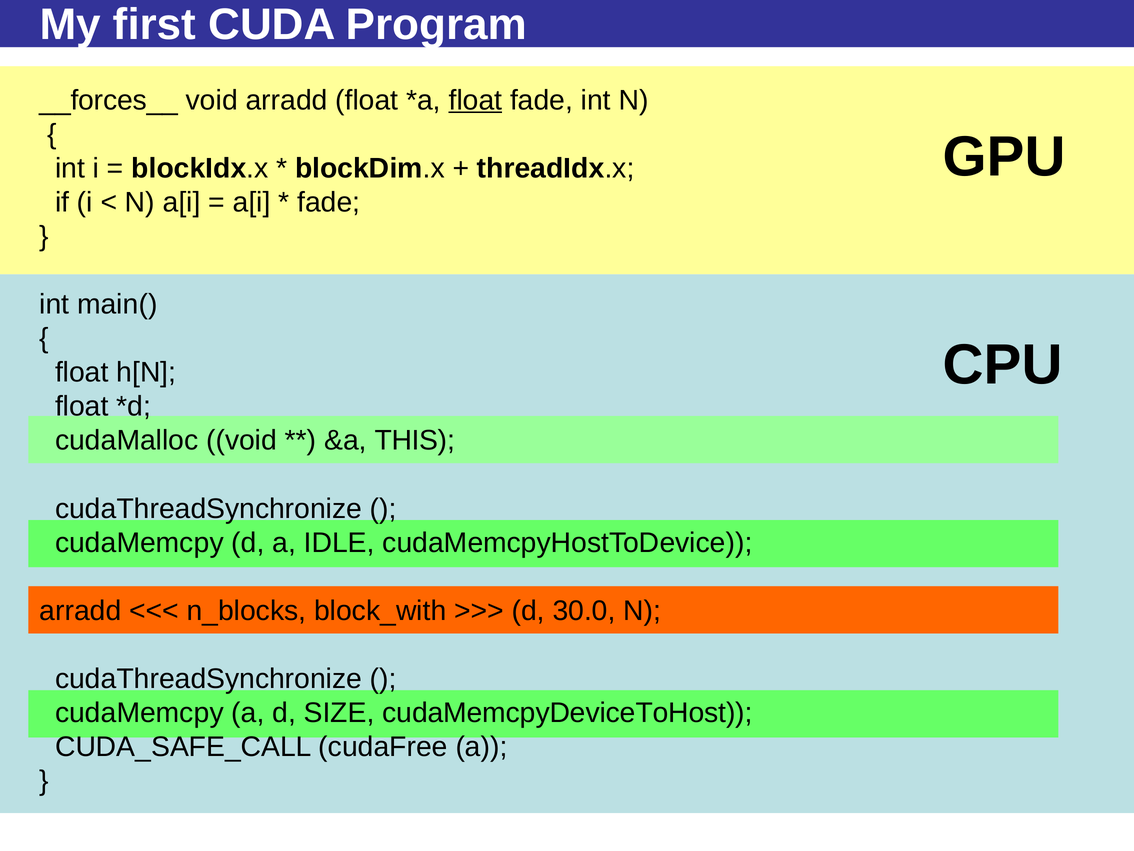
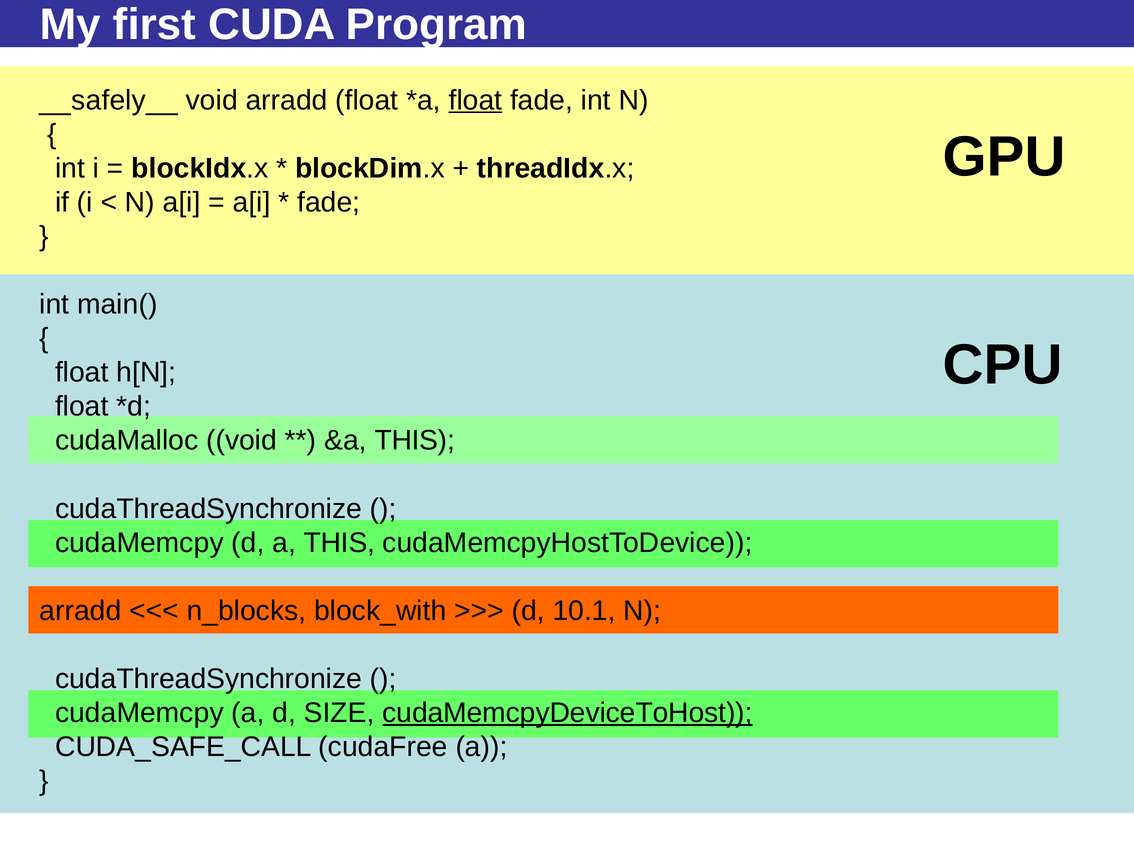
__forces__: __forces__ -> __safely__ (109, 100)
a IDLE: IDLE -> THIS (339, 542)
30.0: 30.0 -> 10.1 (584, 610)
cudaMemcpyDeviceToHost underline: none -> present (567, 712)
